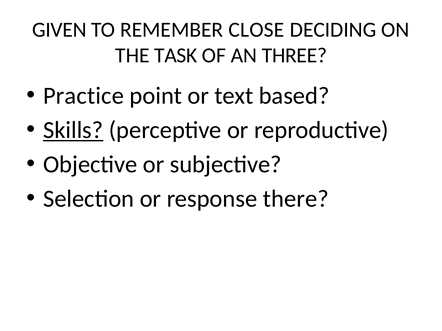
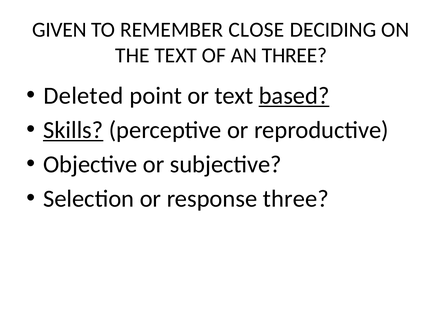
THE TASK: TASK -> TEXT (176, 56)
Practice: Practice -> Deleted (83, 96)
based underline: none -> present (294, 96)
response there: there -> three (296, 199)
